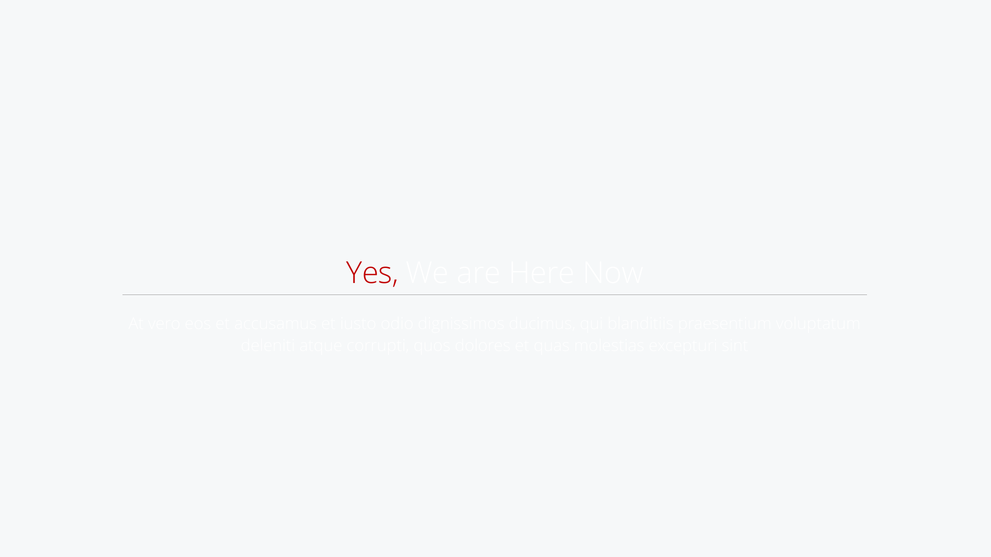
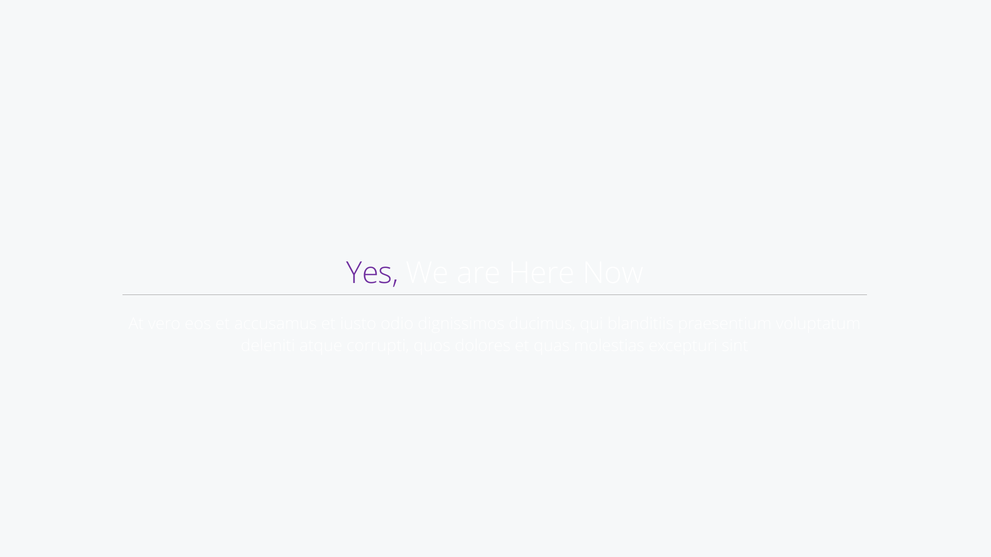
Yes colour: red -> purple (372, 274)
